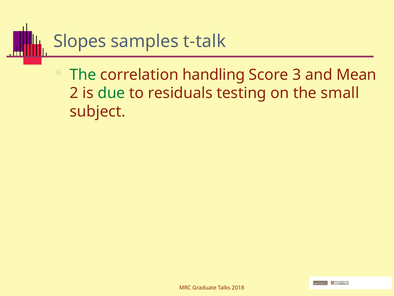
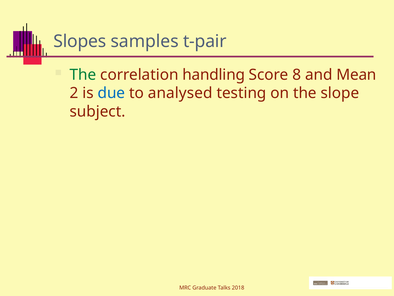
t-talk: t-talk -> t-pair (205, 41)
3: 3 -> 8 (297, 75)
due colour: green -> blue (111, 93)
residuals: residuals -> analysed (180, 93)
small: small -> slope (340, 93)
